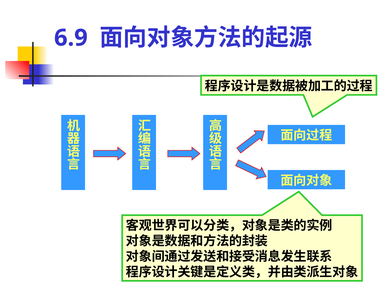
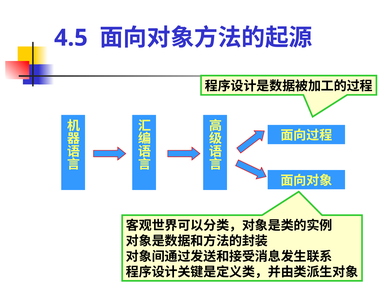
6.9: 6.9 -> 4.5 (71, 38)
